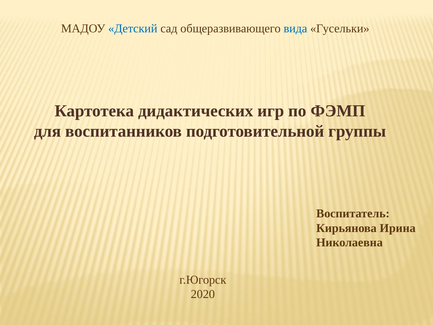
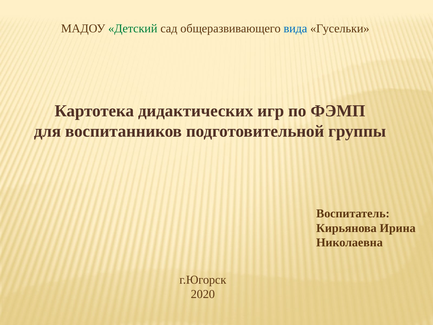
Детский colour: blue -> green (133, 28)
